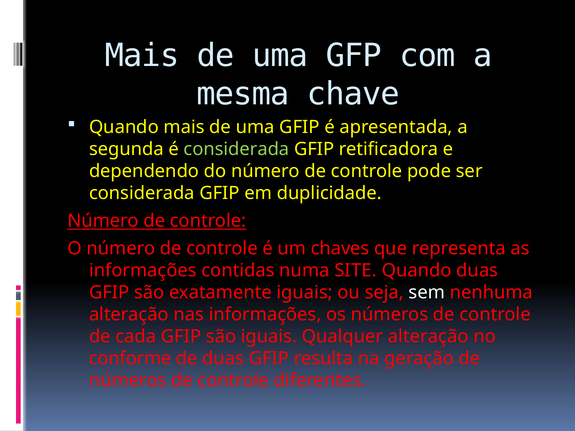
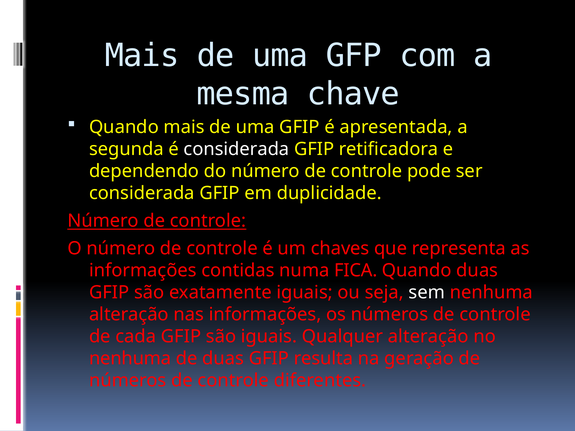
considerada colour: light green -> white (236, 149)
SITE: SITE -> FICA (356, 271)
conforme: conforme -> nenhuma (130, 359)
